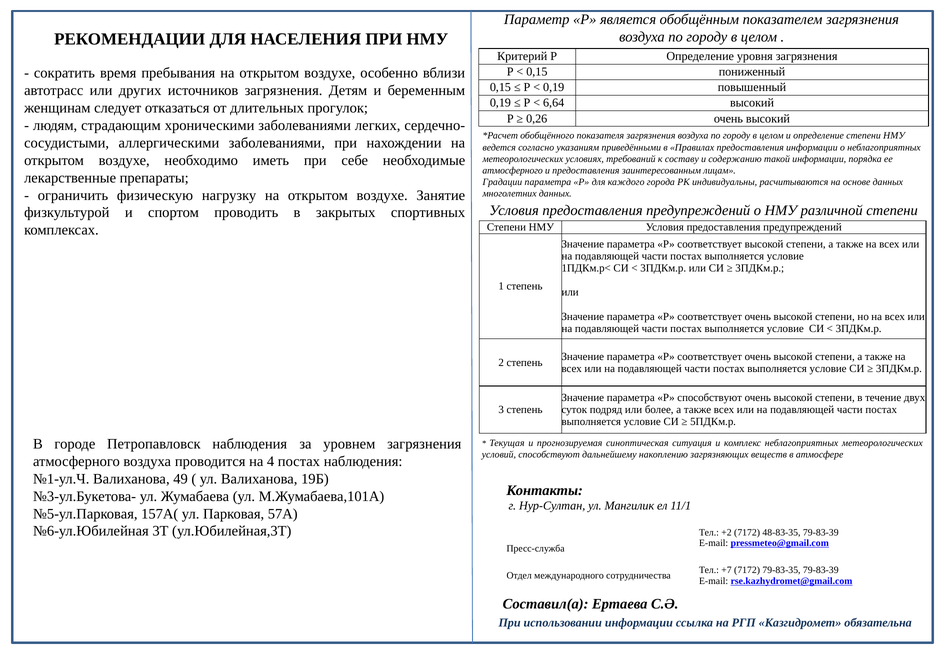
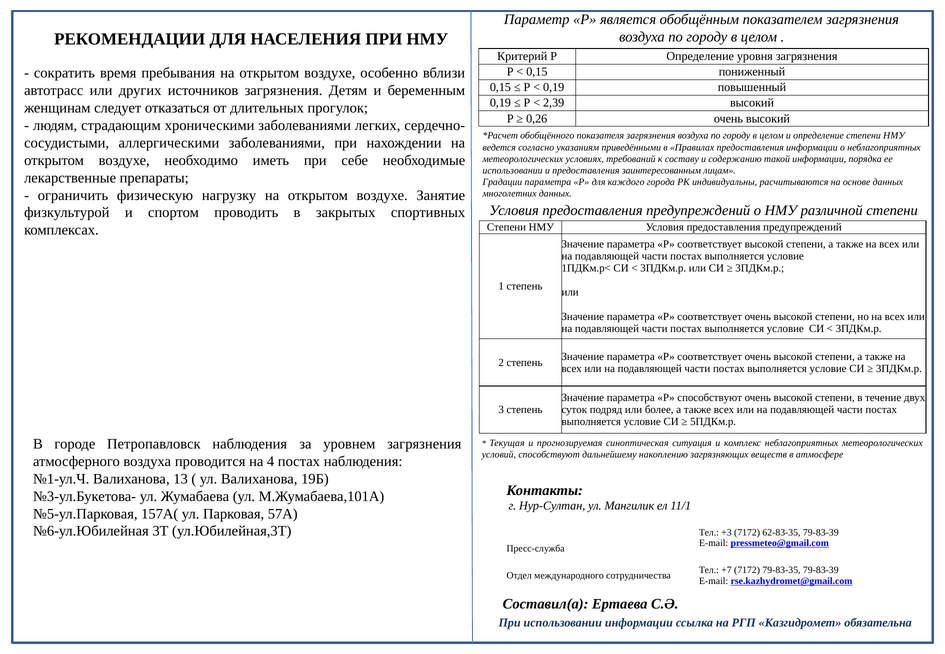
6,64: 6,64 -> 2,39 (554, 103)
атмосферного: атмосферного -> использовании (513, 171)
49: 49 -> 13 (181, 479)
+2: +2 -> +3 (726, 533)
48-83-35: 48-83-35 -> 62-83-35 (781, 533)
